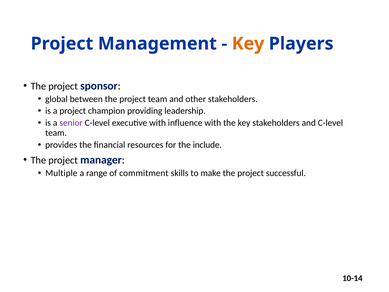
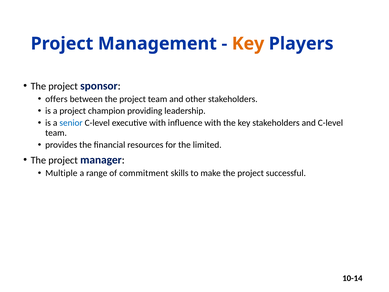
global: global -> offers (56, 99)
senior colour: purple -> blue (71, 123)
include: include -> limited (207, 145)
